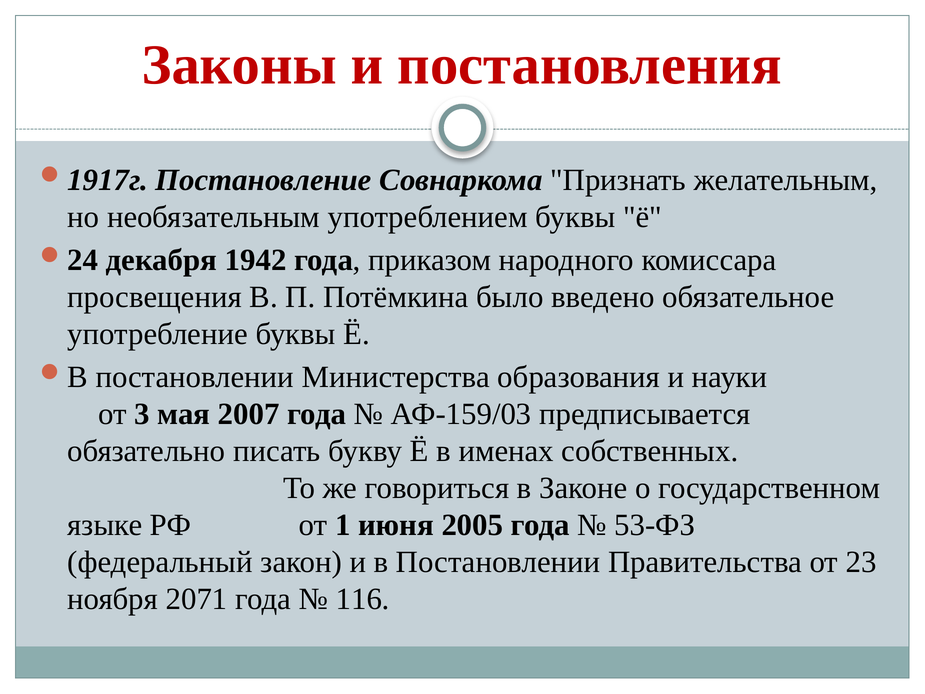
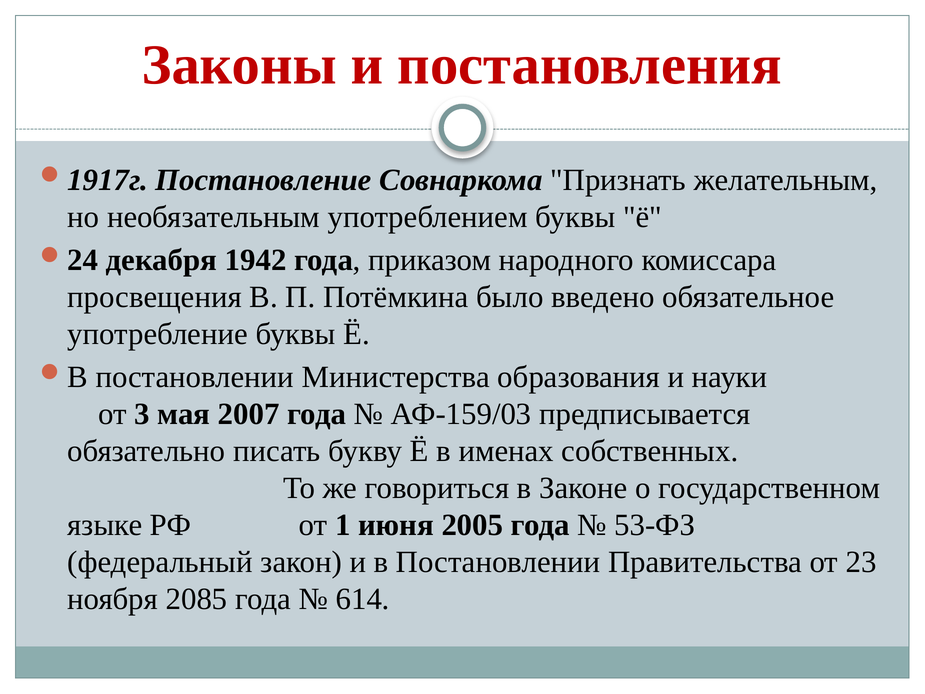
2071: 2071 -> 2085 (197, 599)
116: 116 -> 614 (363, 599)
